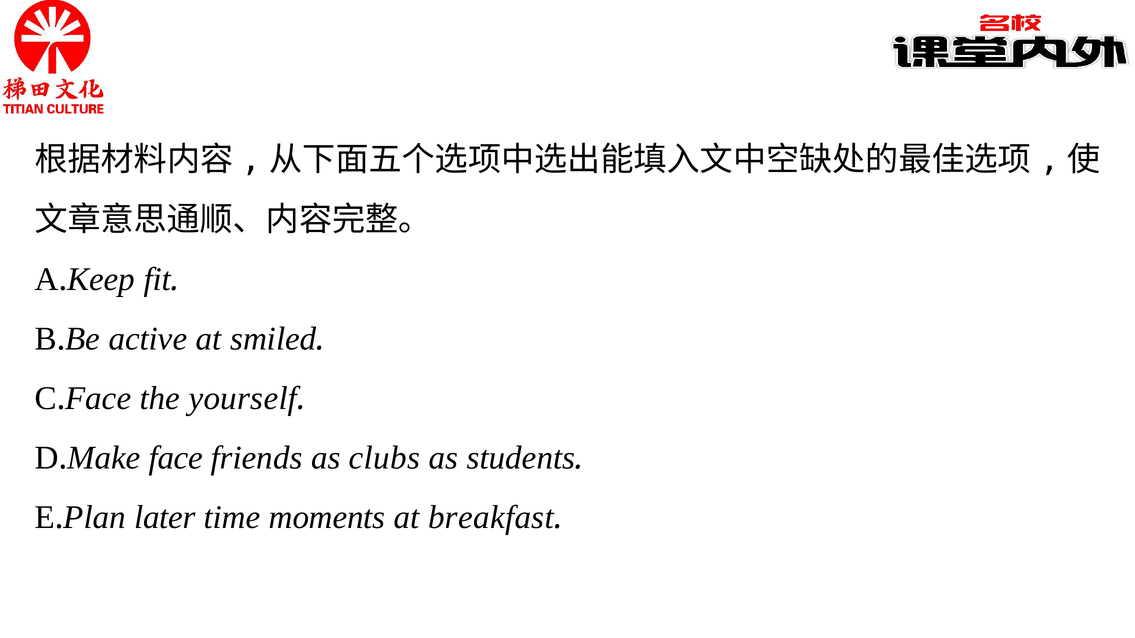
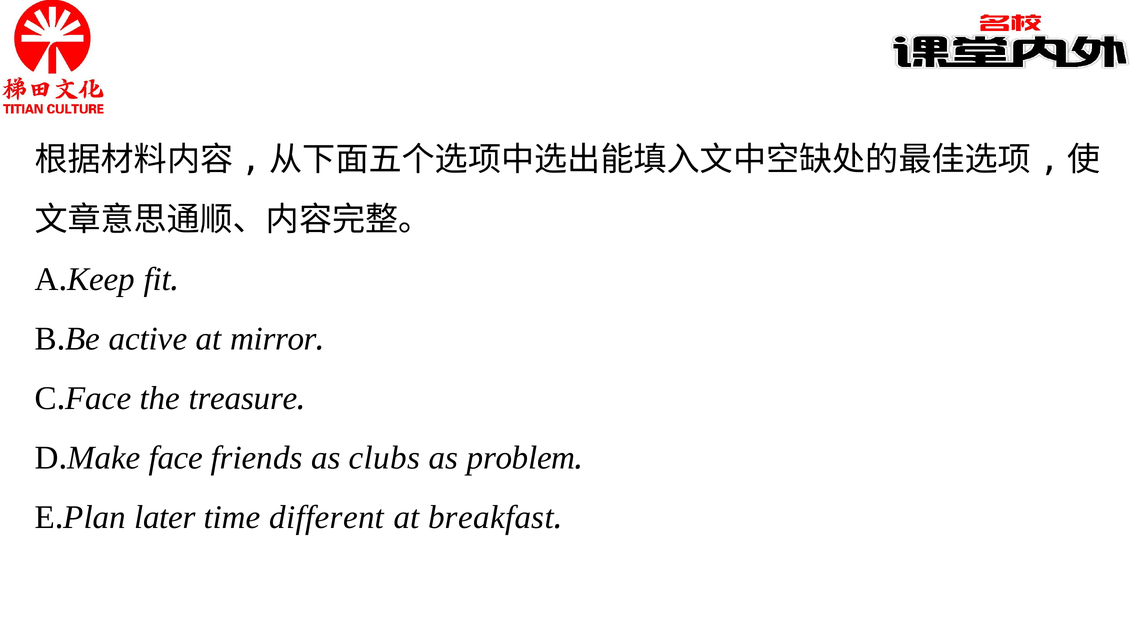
smiled: smiled -> mirror (273, 339)
yourself: yourself -> treasure (243, 399)
students: students -> problem (521, 458)
moments: moments -> different (327, 518)
